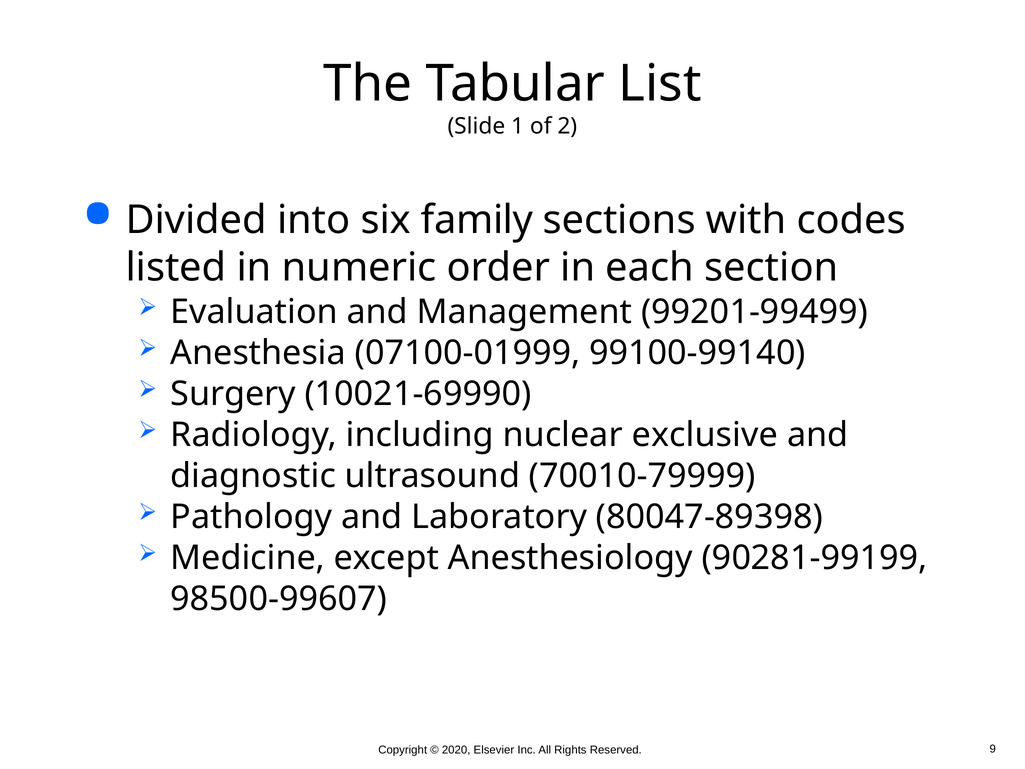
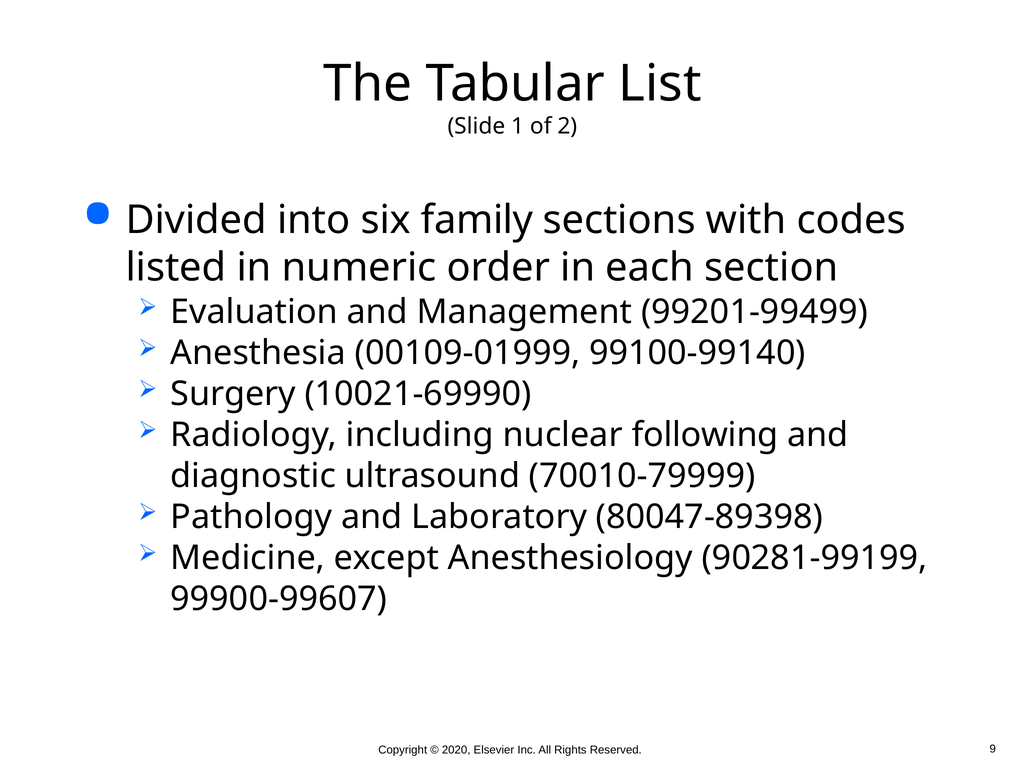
07100-01999: 07100-01999 -> 00109-01999 (468, 353)
exclusive: exclusive -> following (705, 435)
98500-99607: 98500-99607 -> 99900-99607 (279, 599)
